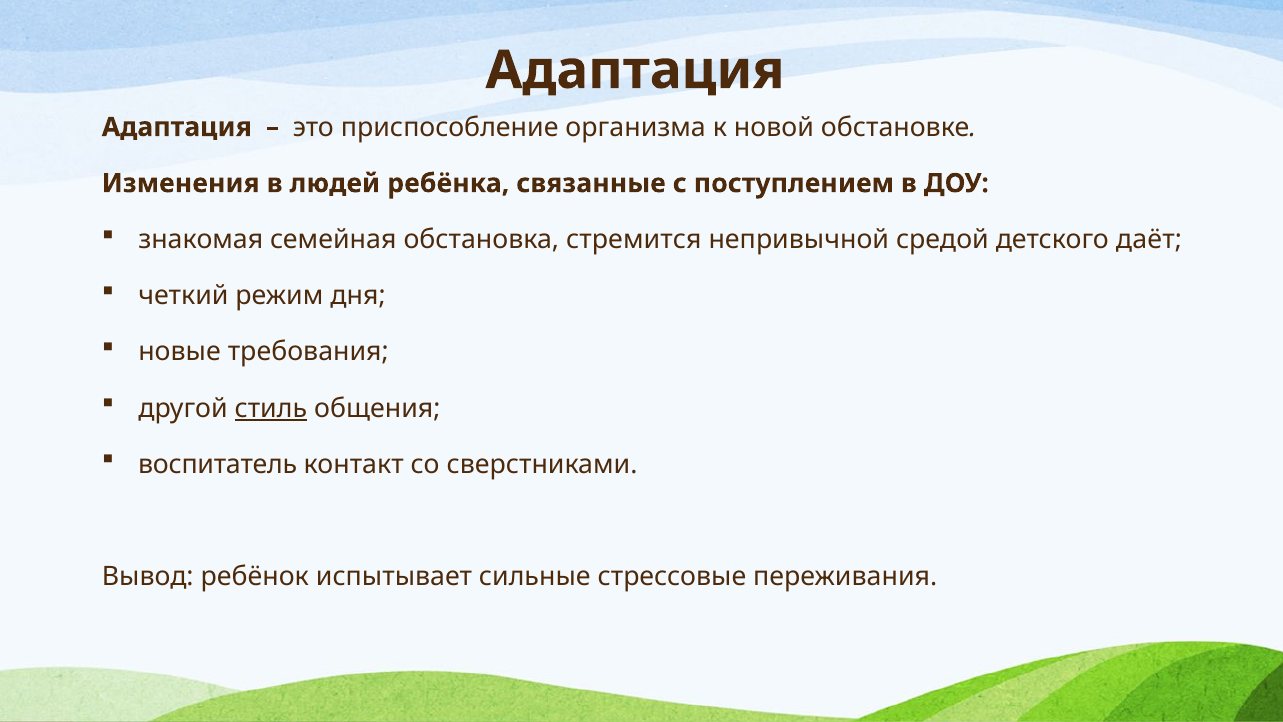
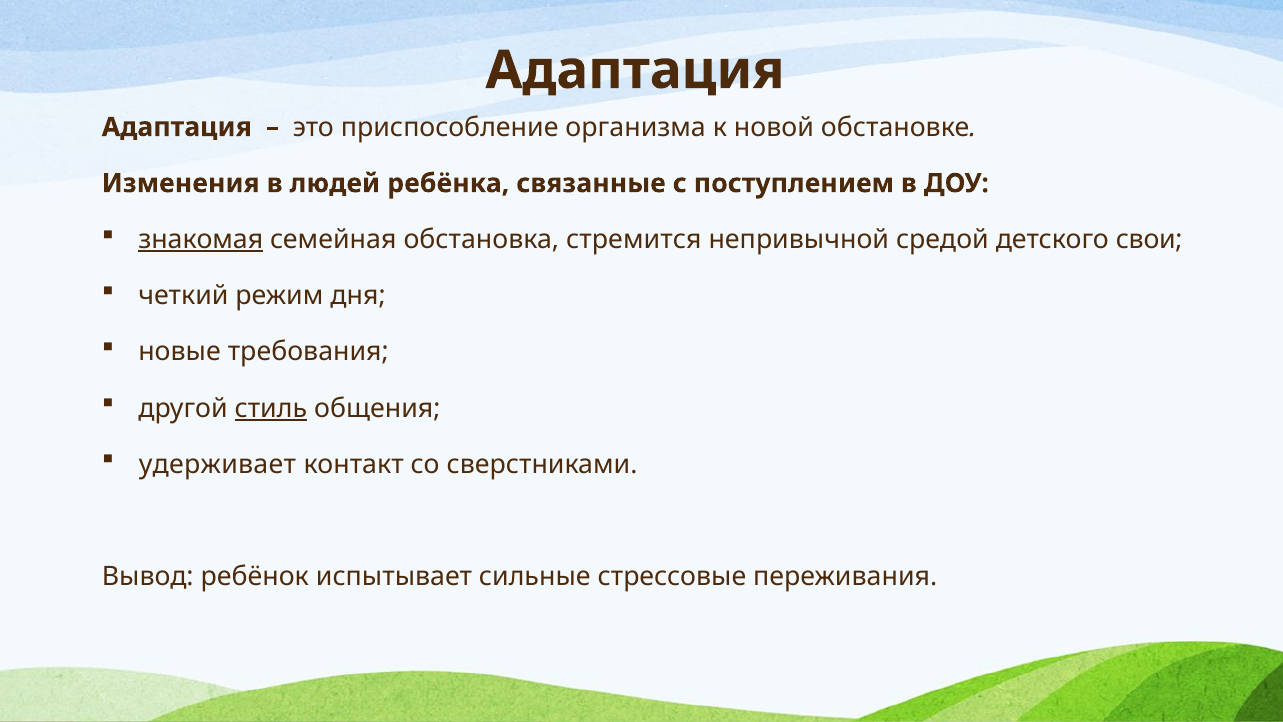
знакомая underline: none -> present (201, 239)
даёт: даёт -> свои (1149, 239)
воспитатель: воспитатель -> удерживает (217, 464)
